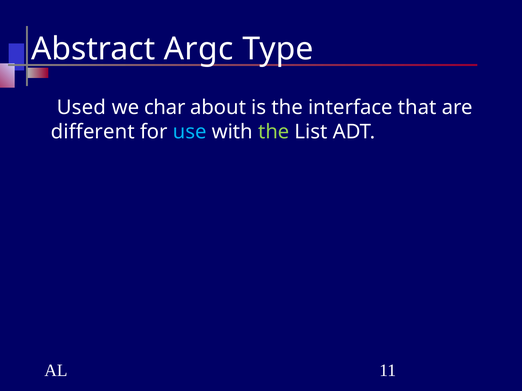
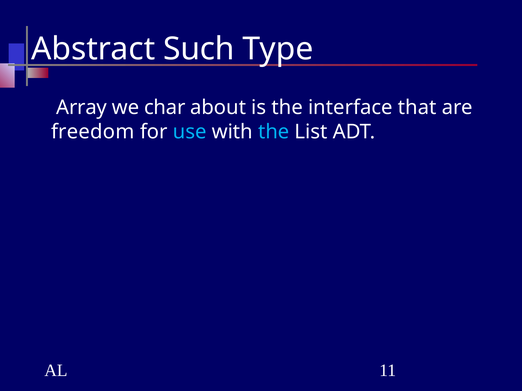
Argc: Argc -> Such (199, 49)
Used: Used -> Array (82, 107)
different: different -> freedom (93, 132)
the colour: light green -> light blue (274, 132)
